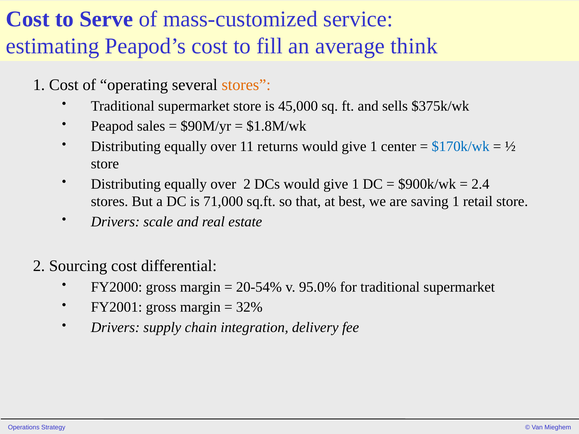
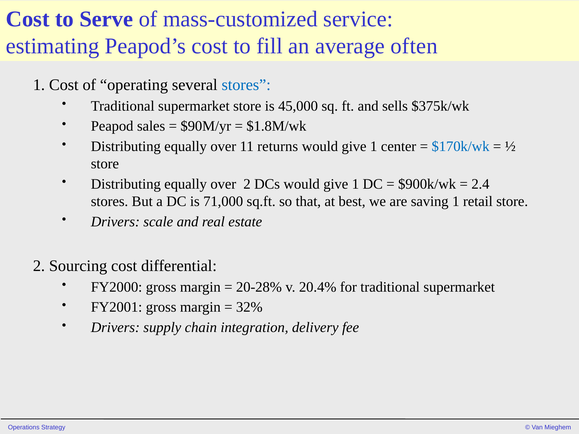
think: think -> often (414, 46)
stores colour: orange -> blue (246, 85)
20-54%: 20-54% -> 20-28% (259, 287)
95.0%: 95.0% -> 20.4% (318, 287)
